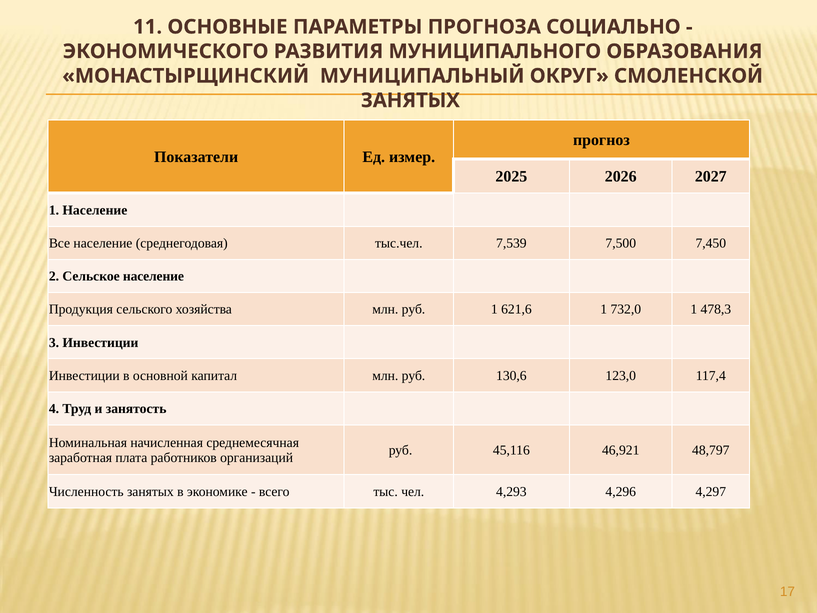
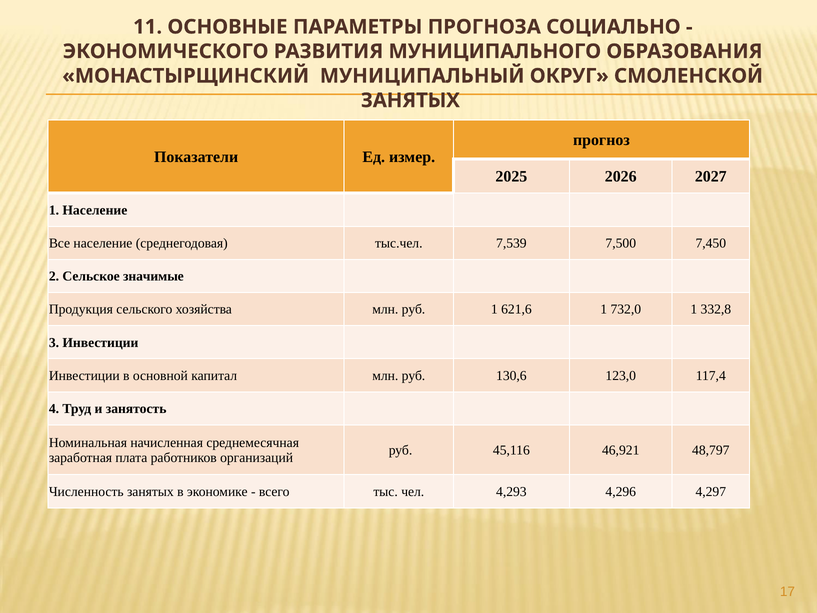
Сельское население: население -> значимые (153, 276)
478,3: 478,3 -> 332,8 (716, 309)
